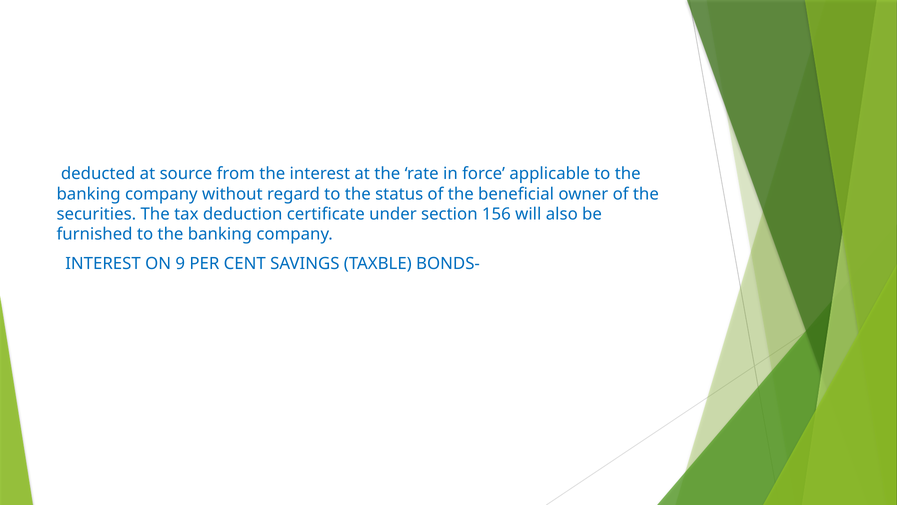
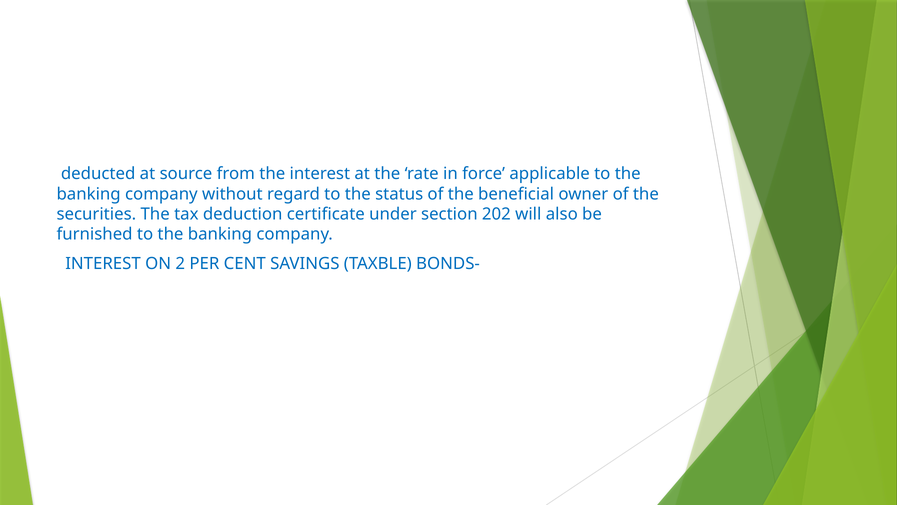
156: 156 -> 202 (496, 214)
9: 9 -> 2 (180, 264)
